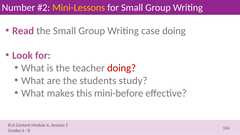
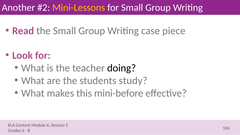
Number: Number -> Another (18, 8)
case doing: doing -> piece (174, 31)
doing colour: red -> black (122, 68)
